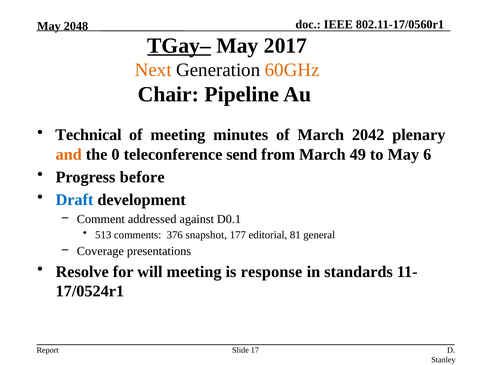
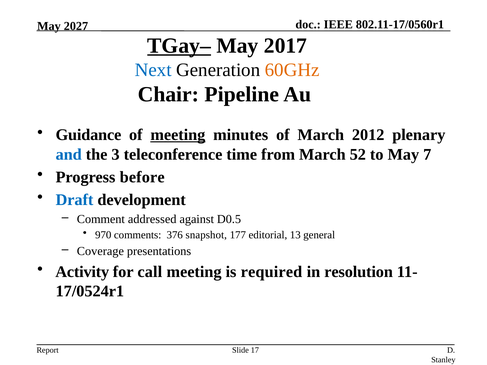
2048: 2048 -> 2027 (76, 26)
Next colour: orange -> blue (153, 70)
Technical: Technical -> Guidance (88, 135)
meeting underline: none -> present (178, 135)
2042: 2042 -> 2012 (368, 135)
and colour: orange -> blue (69, 155)
0: 0 -> 3 (116, 155)
send: send -> time (242, 155)
49: 49 -> 52 (358, 155)
6: 6 -> 7 (427, 155)
D0.1: D0.1 -> D0.5 (229, 219)
513: 513 -> 970 (103, 235)
81: 81 -> 13 (295, 235)
Resolve: Resolve -> Activity (82, 272)
will: will -> call (150, 272)
response: response -> required (271, 272)
standards: standards -> resolution (359, 272)
